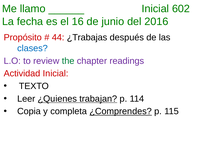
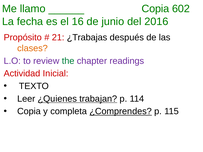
Inicial: Inicial -> Copia (155, 9)
44: 44 -> 21 (58, 38)
clases colour: blue -> orange (33, 48)
